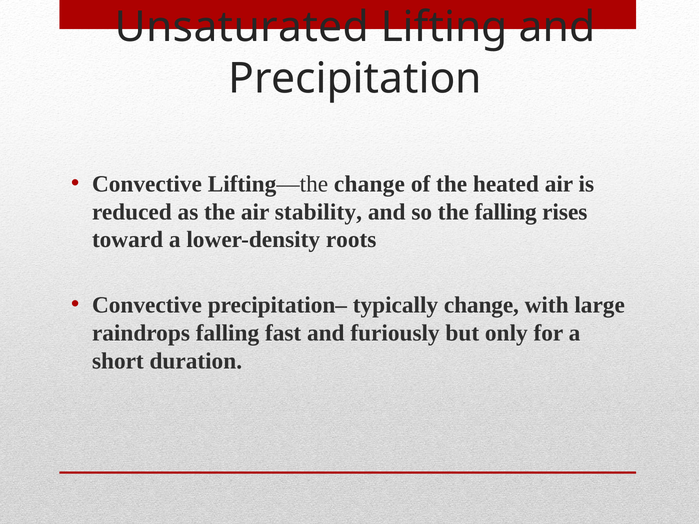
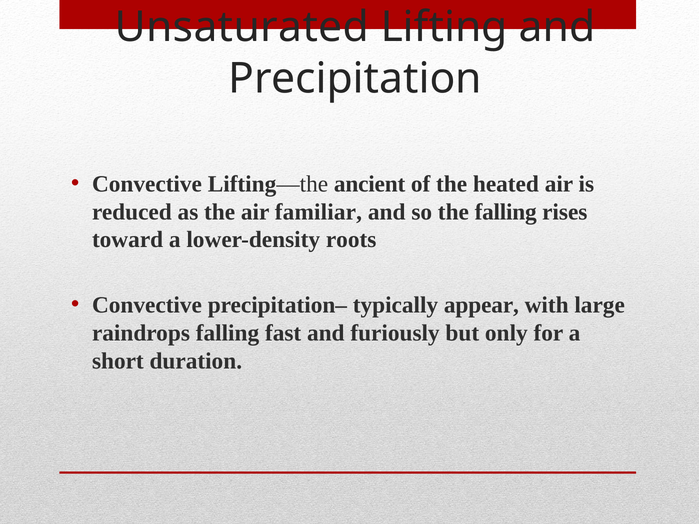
Lifting—the change: change -> ancient (370, 184)
stability: stability -> familiar (318, 212)
typically change: change -> appear (481, 305)
